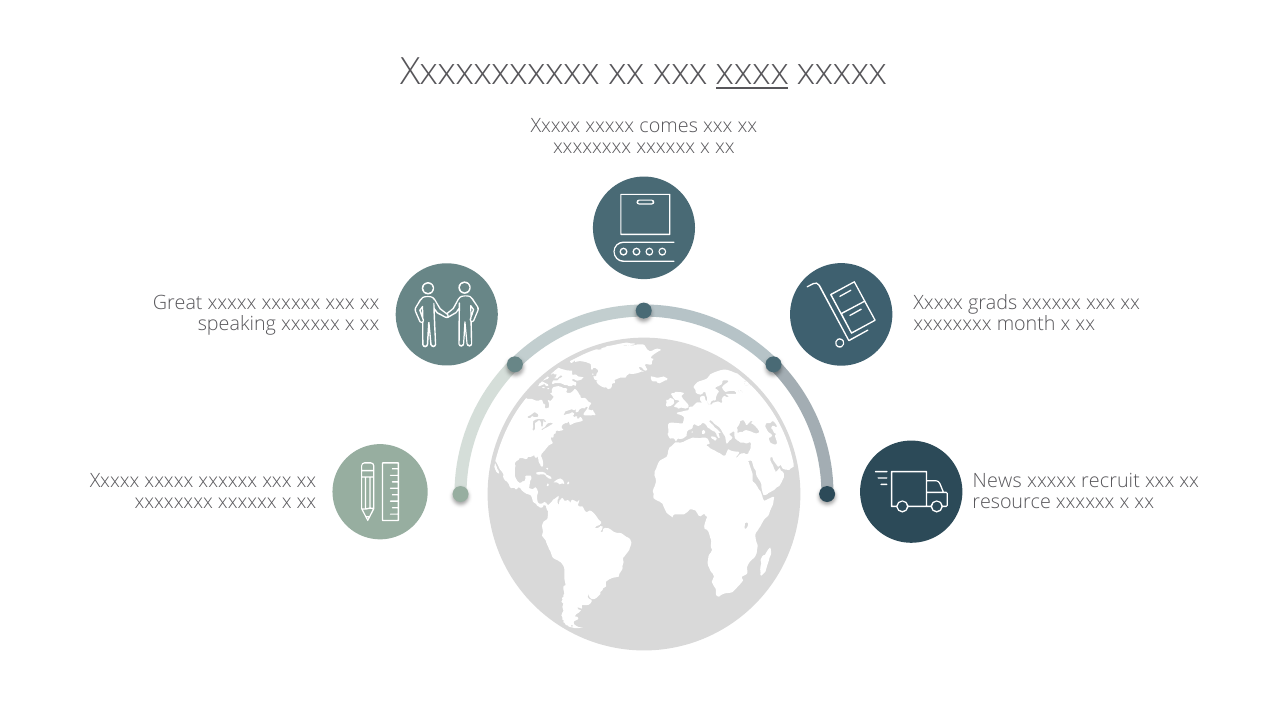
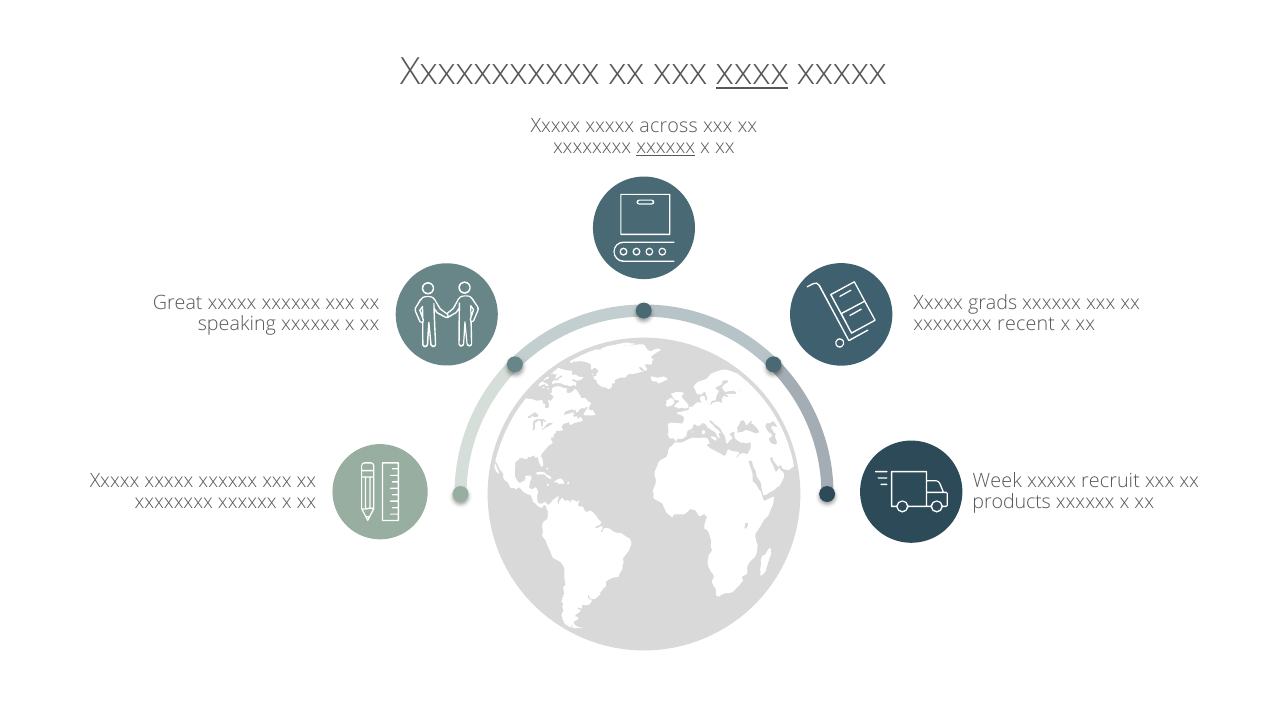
comes: comes -> across (669, 126)
xxxxxx underline: none -> present (666, 147)
month: month -> recent (1026, 324)
News: News -> Week (997, 481)
resource: resource -> products (1012, 502)
